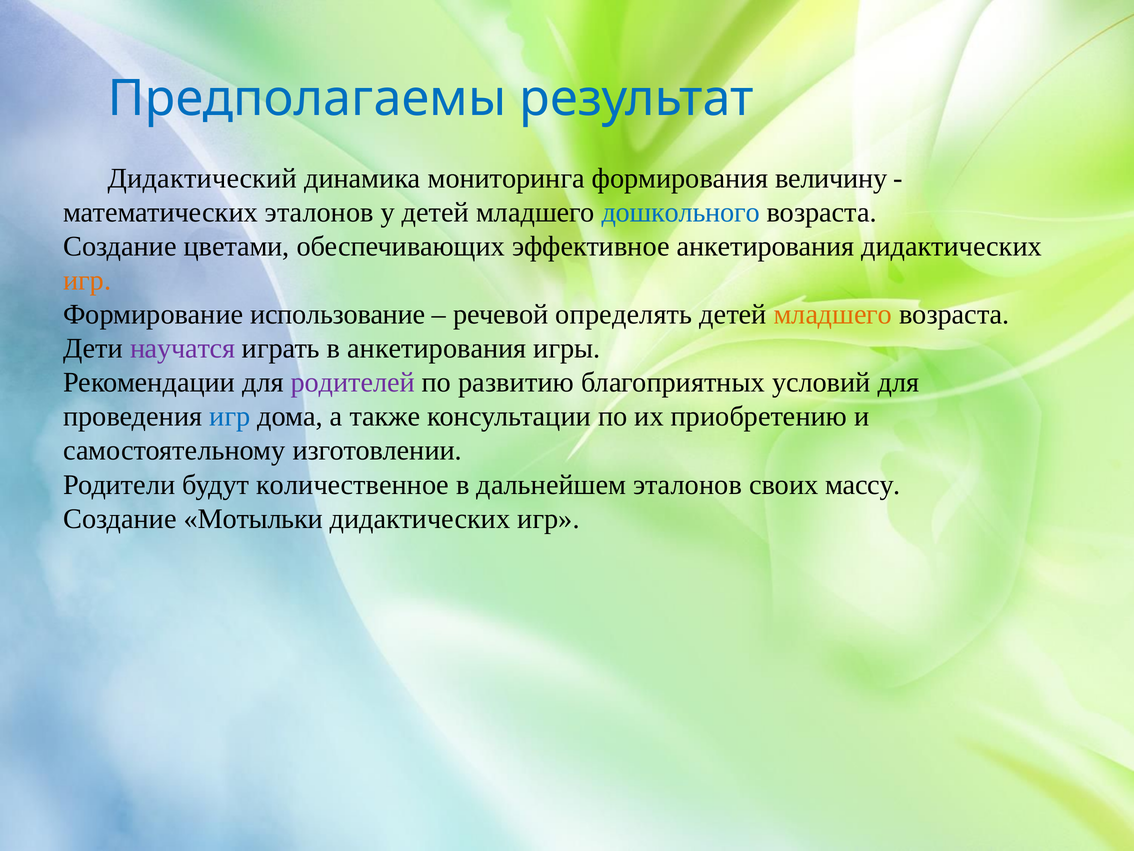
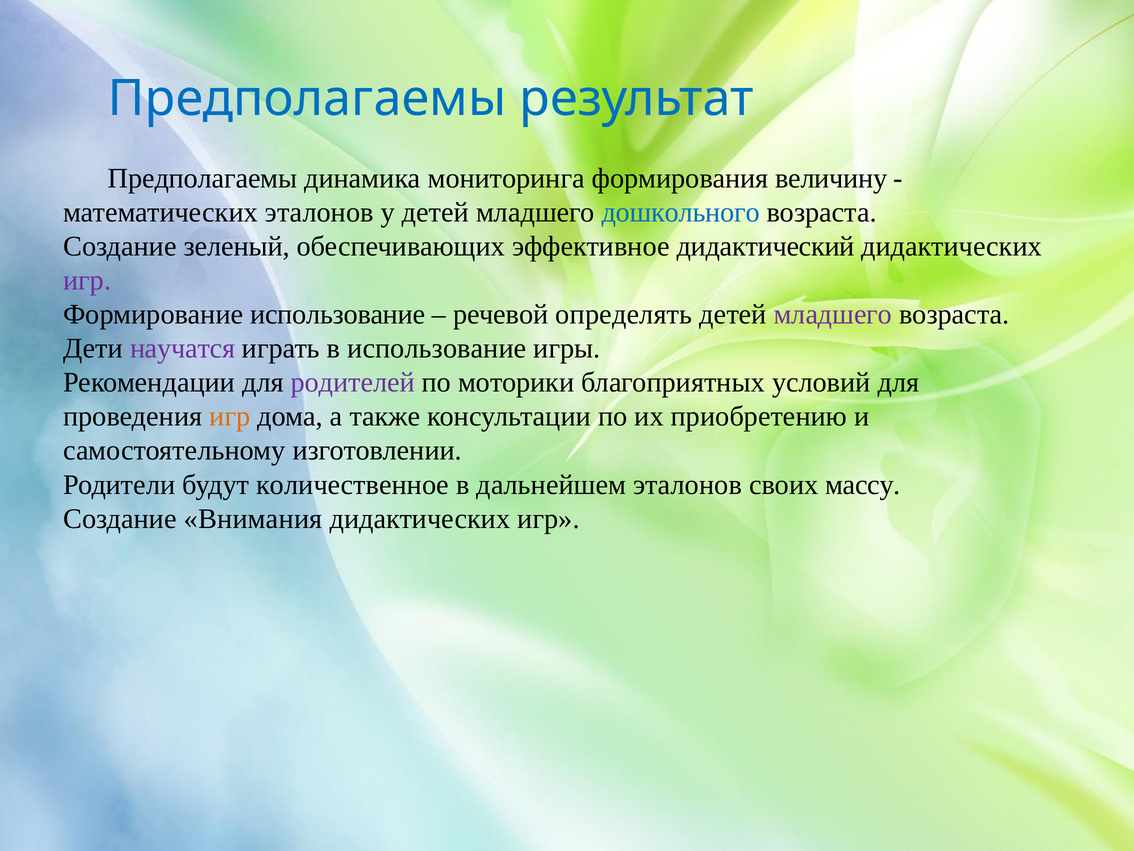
Дидактический: Дидактический -> Предполагаемы (203, 178)
цветами: цветами -> зеленый (237, 246)
эффективное анкетирования: анкетирования -> дидактический (766, 246)
игр colour: orange -> purple (87, 280)
младшего colour: orange -> purple (833, 314)
в анкетирования: анкетирования -> использование (437, 348)
развитию: развитию -> моторики (516, 382)
игр colour: blue -> orange (230, 416)
Мотыльки: Мотыльки -> Внимания (253, 518)
